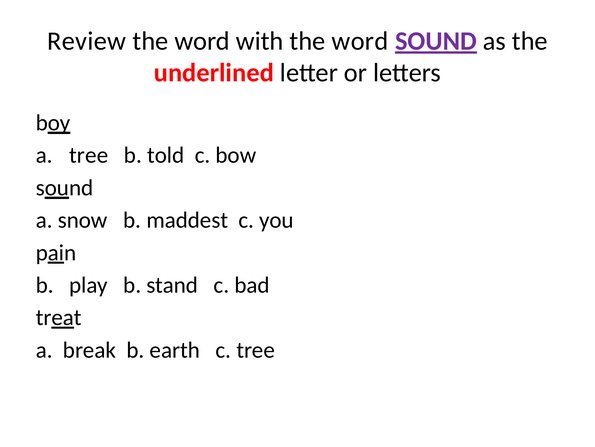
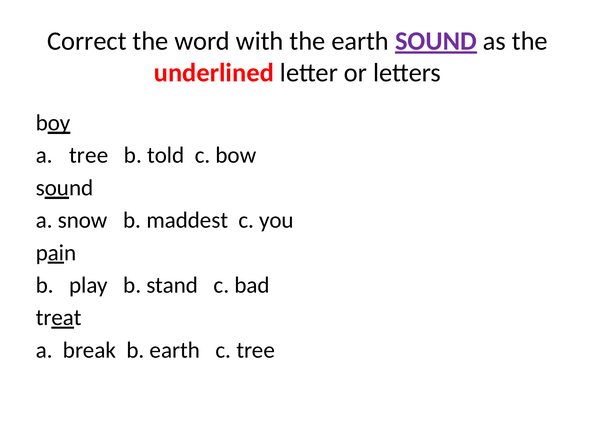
Review: Review -> Correct (87, 41)
with the word: word -> earth (360, 41)
